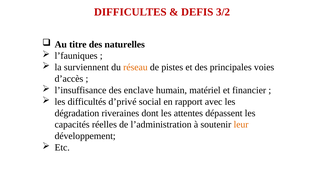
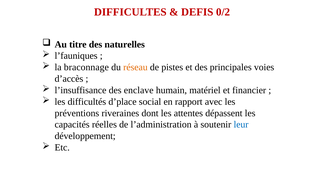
3/2: 3/2 -> 0/2 (223, 12)
surviennent: surviennent -> braconnage (86, 67)
d’privé: d’privé -> d’place (123, 102)
dégradation: dégradation -> préventions (77, 113)
leur colour: orange -> blue (241, 125)
